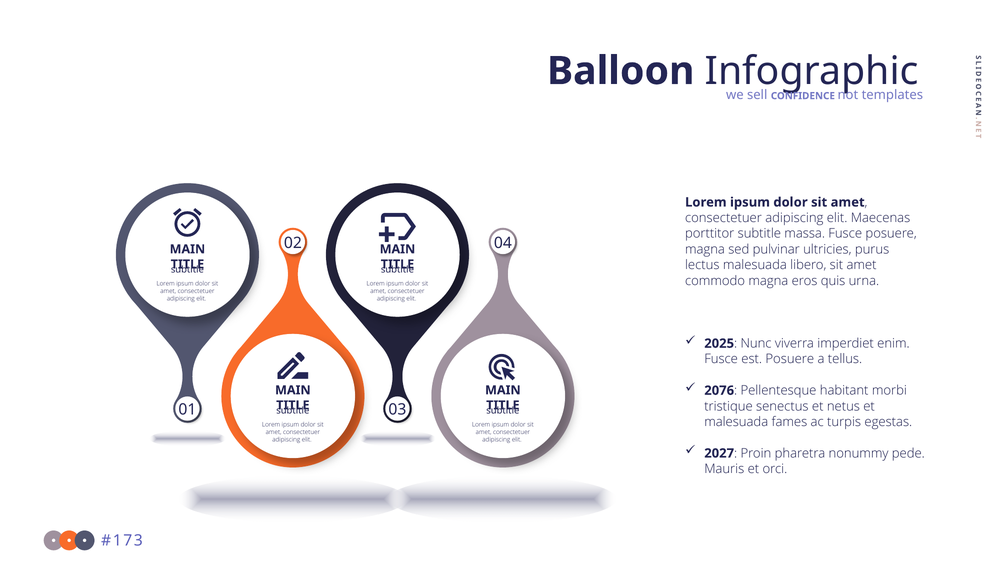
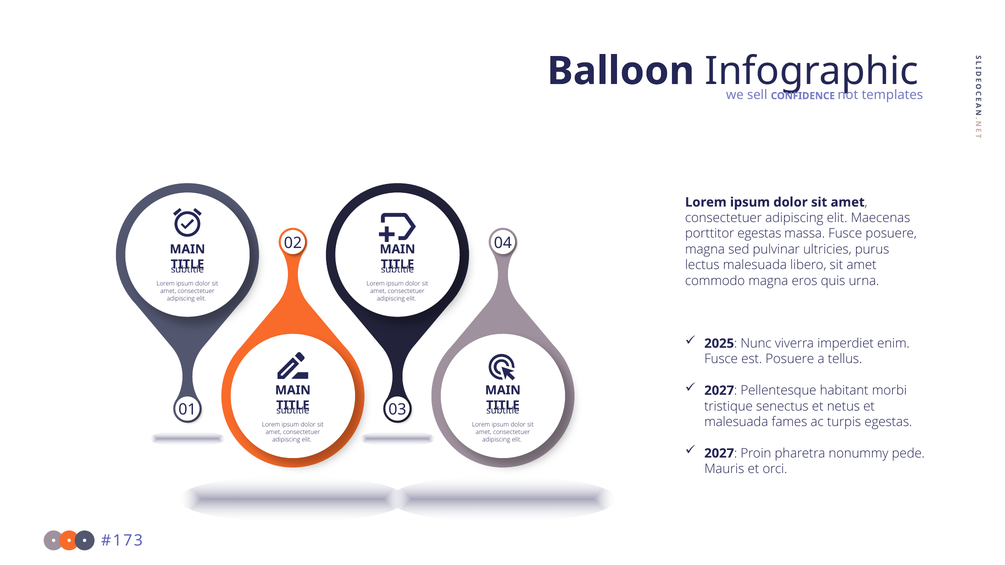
porttitor subtitle: subtitle -> egestas (759, 234)
2076: 2076 -> 2027 (719, 391)
